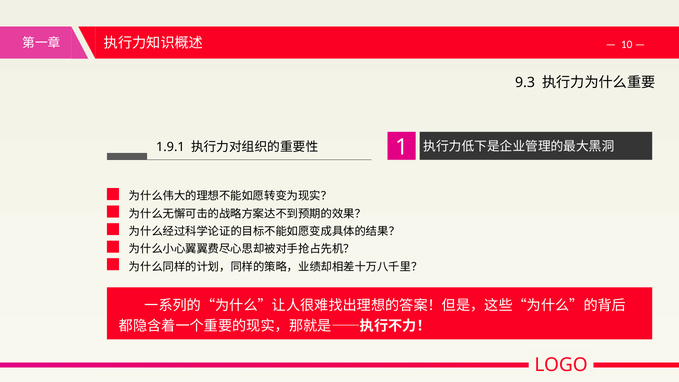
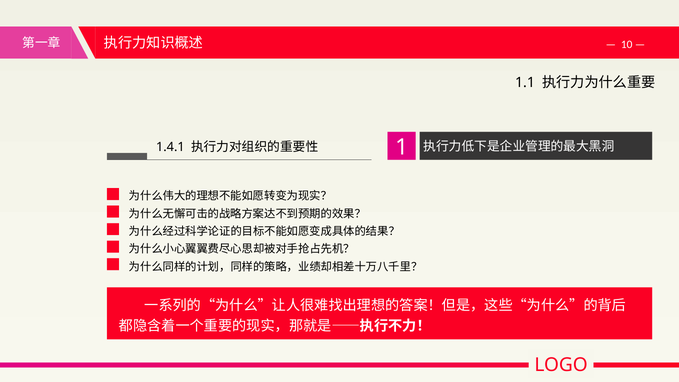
9.3: 9.3 -> 1.1 (525, 83)
1.9.1: 1.9.1 -> 1.4.1 (170, 147)
